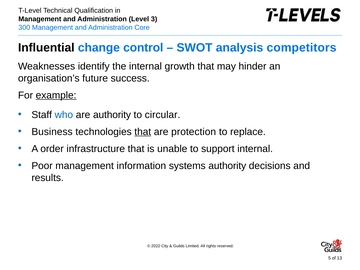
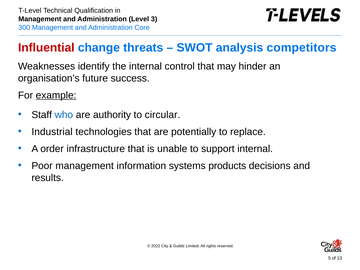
Influential colour: black -> red (46, 48)
control: control -> threats (143, 48)
growth: growth -> control (180, 66)
Business: Business -> Industrial (52, 132)
that underline: present -> none (143, 132)
protection: protection -> potentially (194, 132)
systems authority: authority -> products (227, 166)
